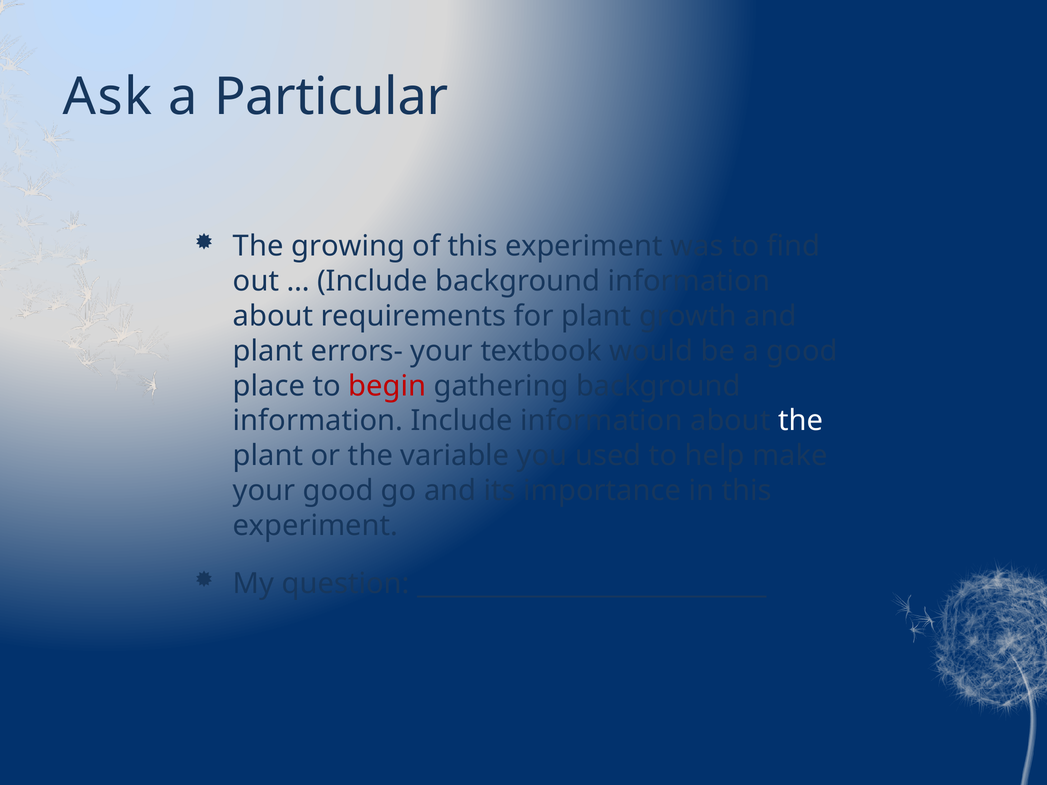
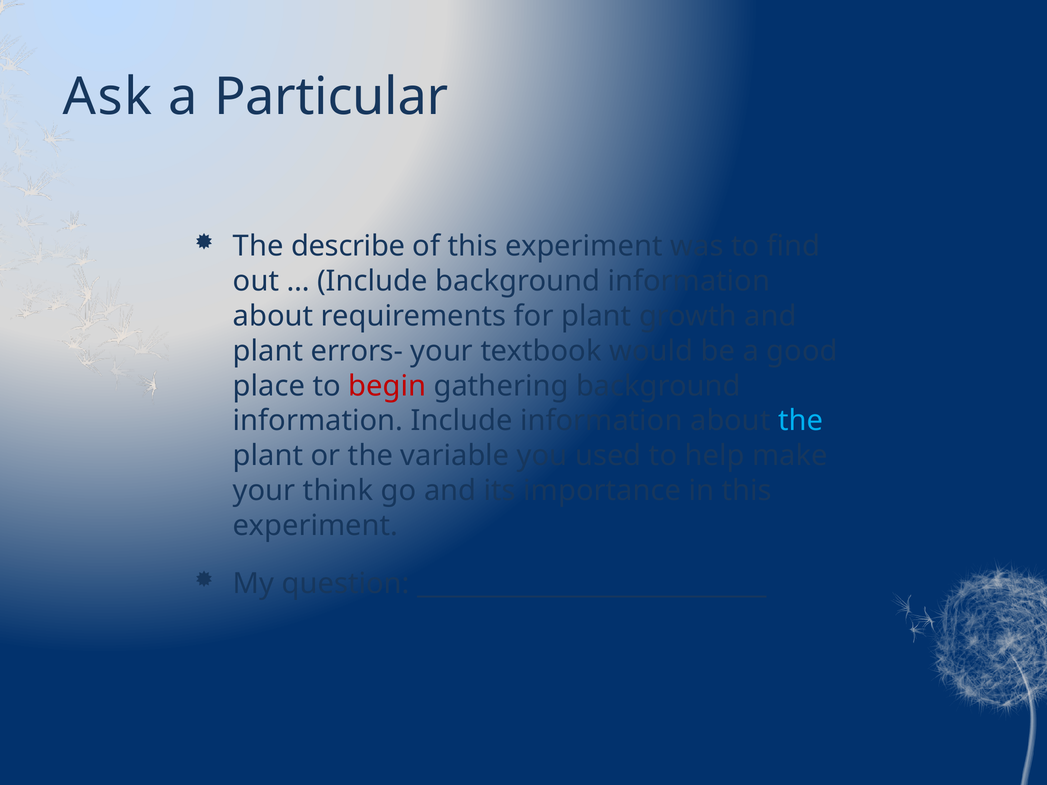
growing: growing -> describe (348, 246)
the colour: white -> light blue (801, 421)
your good: good -> think (338, 491)
